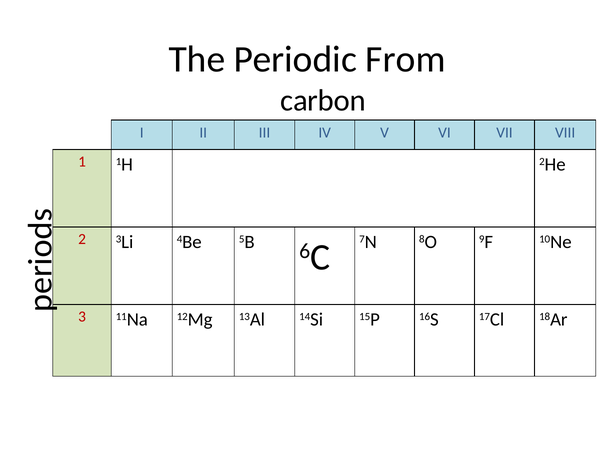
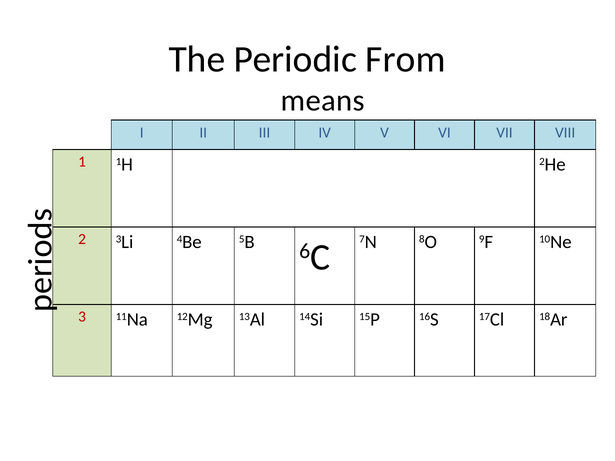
carbon: carbon -> means (323, 100)
